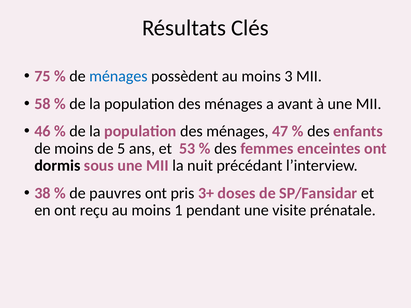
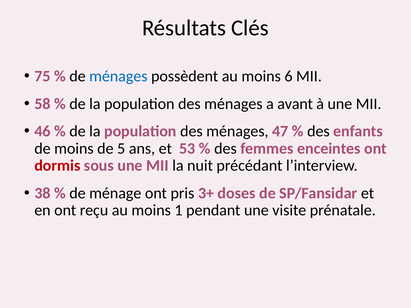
3: 3 -> 6 (288, 76)
dormis colour: black -> red (57, 166)
pauvres: pauvres -> ménage (115, 193)
